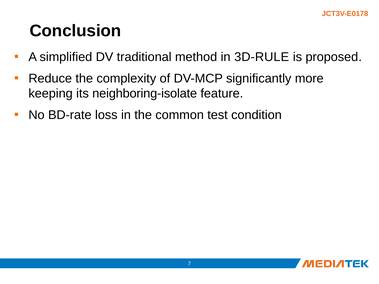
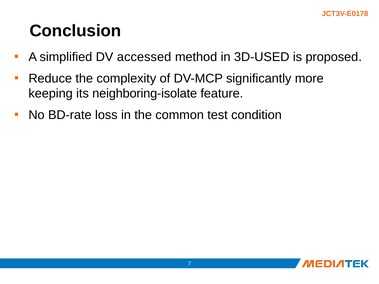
traditional: traditional -> accessed (144, 57)
3D-RULE: 3D-RULE -> 3D-USED (262, 57)
